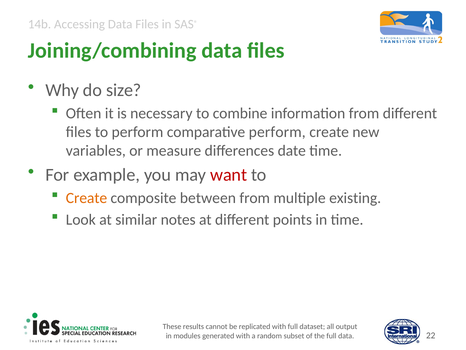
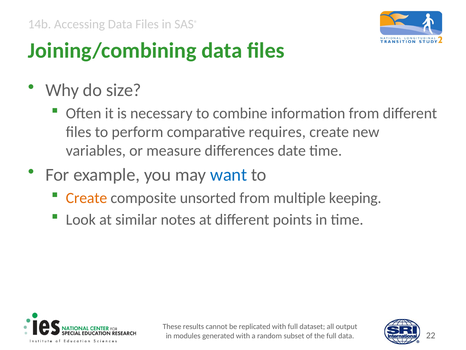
comparative perform: perform -> requires (277, 132)
want colour: red -> blue (229, 175)
between: between -> unsorted (208, 198)
existing: existing -> keeping (355, 198)
